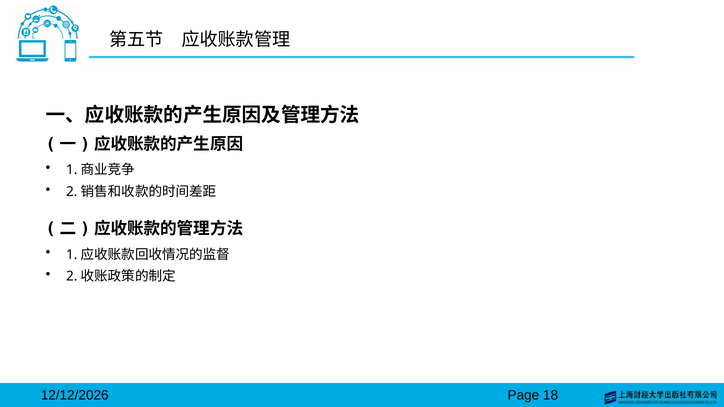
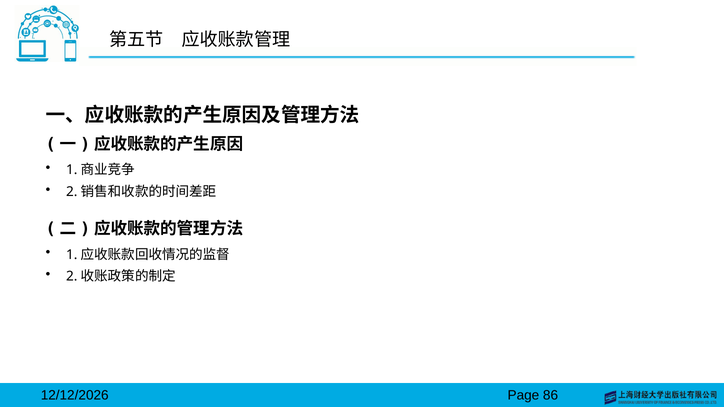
18: 18 -> 86 (551, 395)
